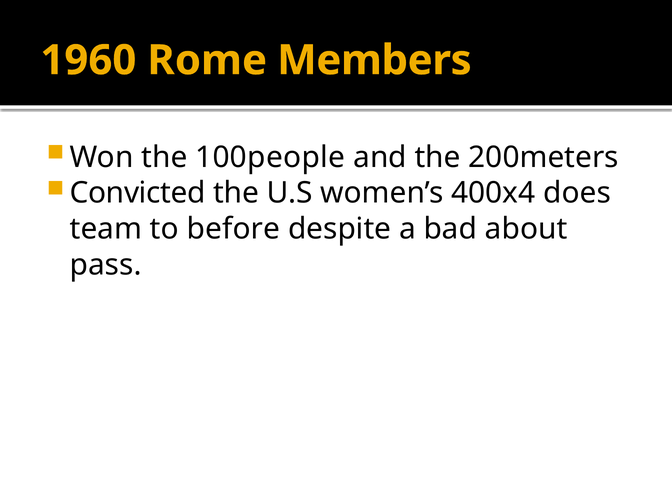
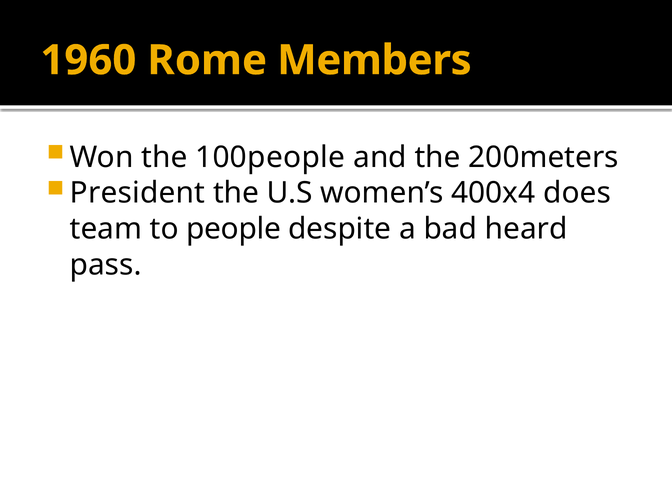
Convicted: Convicted -> President (137, 193)
before: before -> people (234, 229)
about: about -> heard (526, 229)
